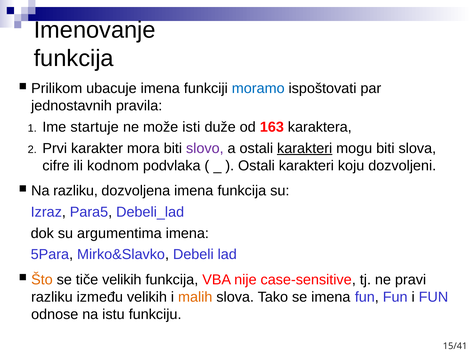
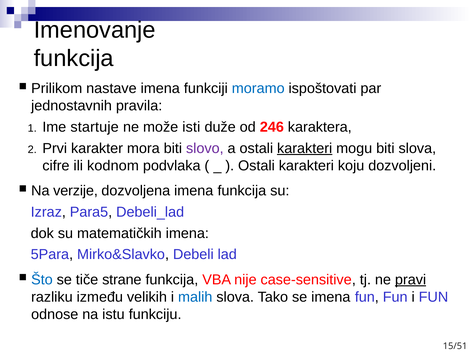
ubacuje: ubacuje -> nastave (111, 89)
163: 163 -> 246 (272, 127)
Na razliku: razliku -> verzije (76, 191)
argumentima: argumentima -> matematičkih (119, 233)
Što colour: orange -> blue (42, 280)
tiče velikih: velikih -> strane (122, 280)
pravi underline: none -> present (411, 280)
malih colour: orange -> blue (195, 297)
15/41: 15/41 -> 15/51 (455, 346)
